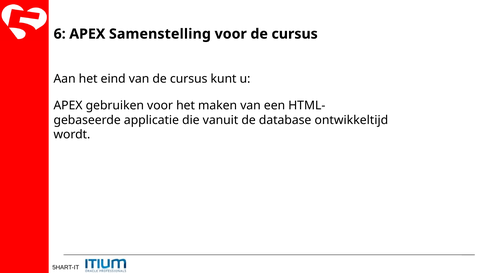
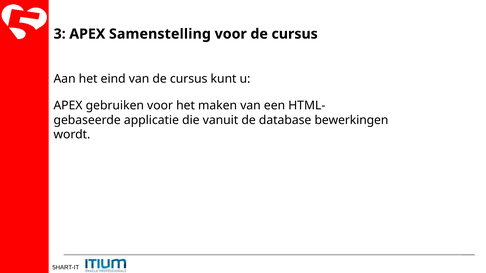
6: 6 -> 3 (60, 34)
ontwikkeltijd: ontwikkeltijd -> bewerkingen (351, 120)
